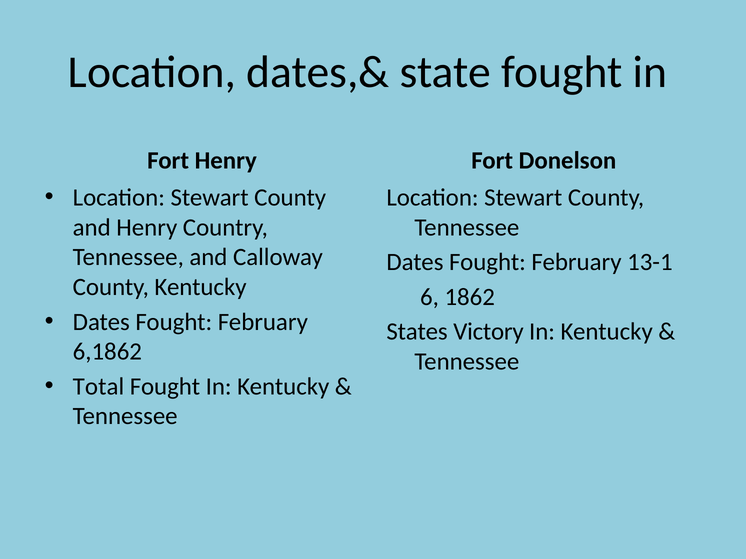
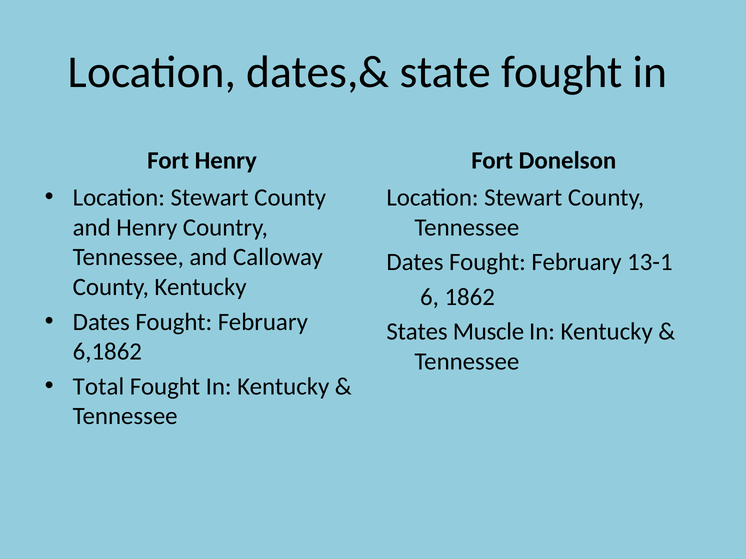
Victory: Victory -> Muscle (489, 332)
